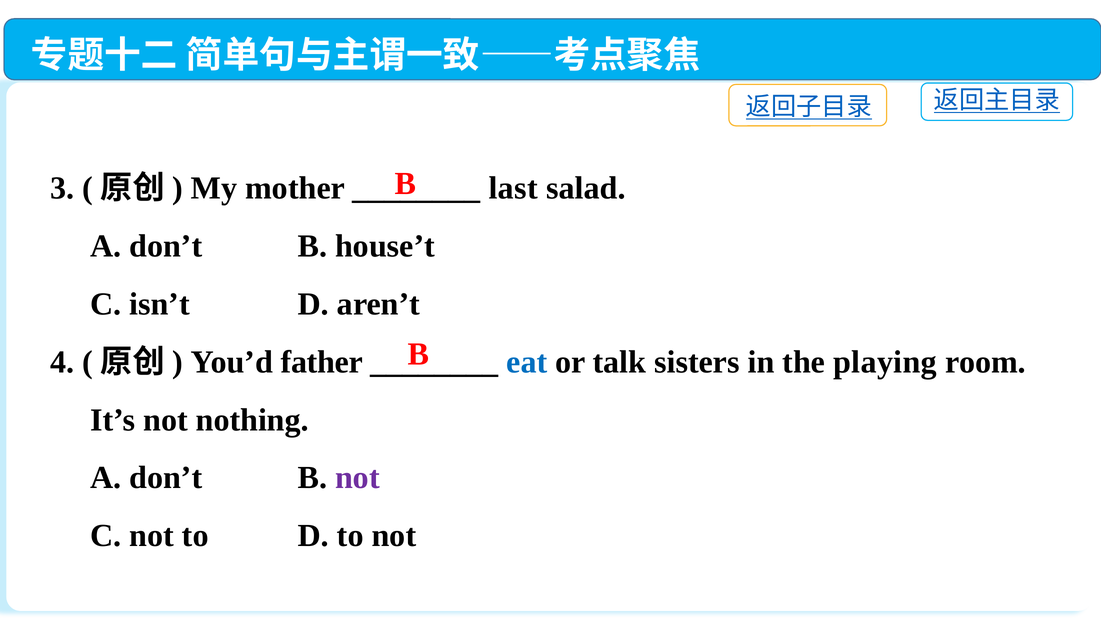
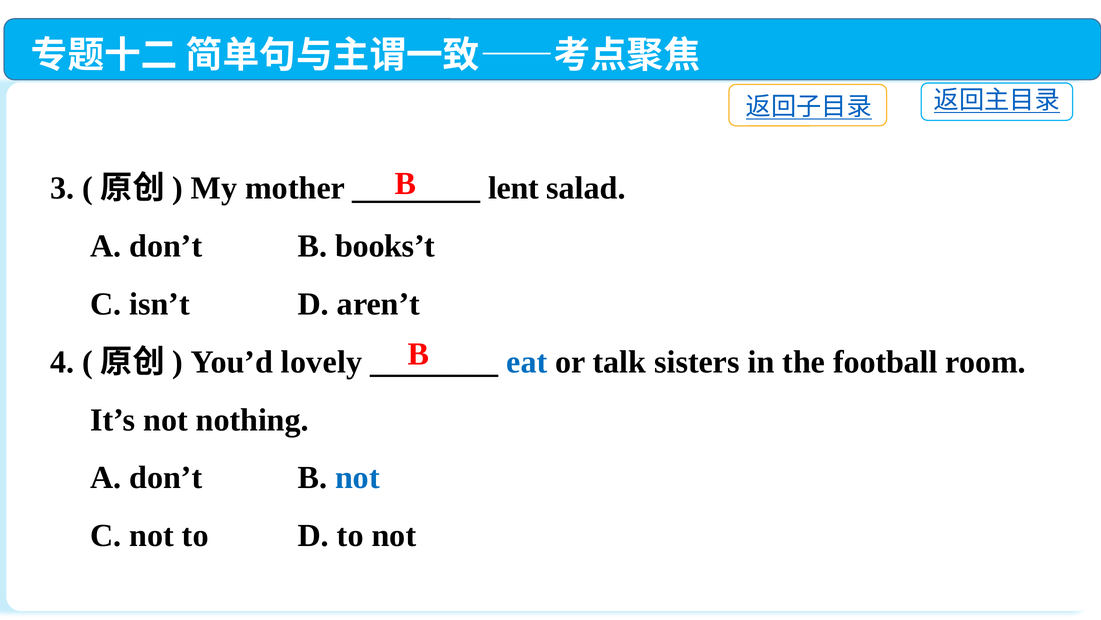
last: last -> lent (514, 188)
house’t: house’t -> books’t (385, 246)
father: father -> lovely (322, 362)
playing: playing -> football (885, 362)
not colour: purple -> blue (357, 477)
